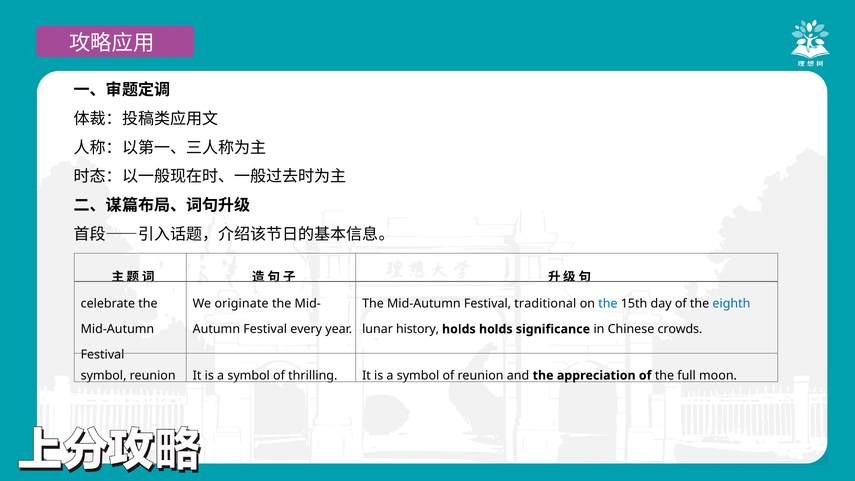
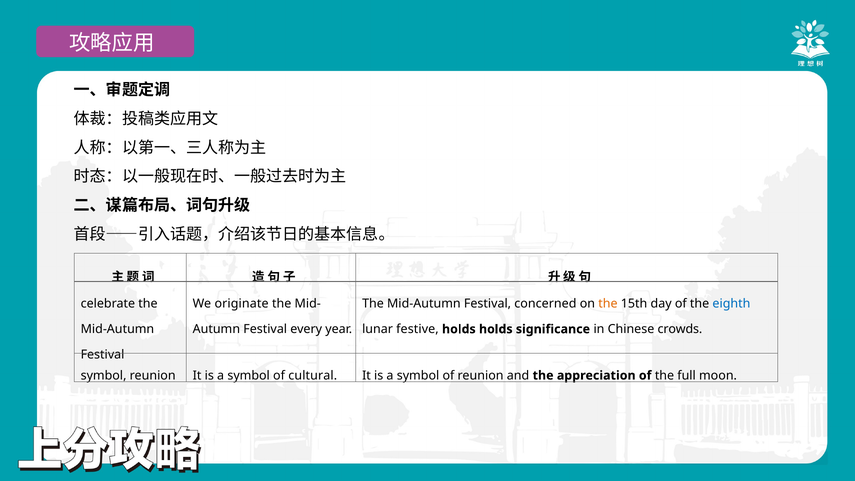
traditional: traditional -> concerned (545, 304)
the colour: blue -> orange (608, 304)
history: history -> festive (417, 329)
thrilling: thrilling -> cultural (313, 375)
